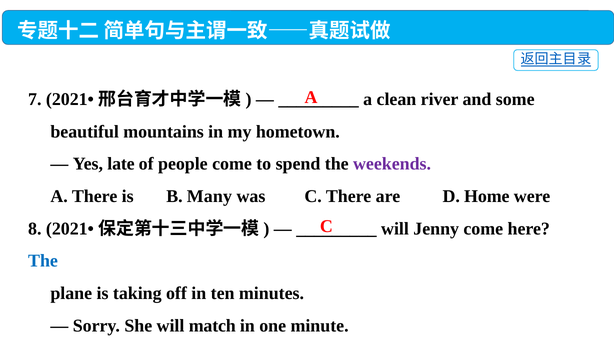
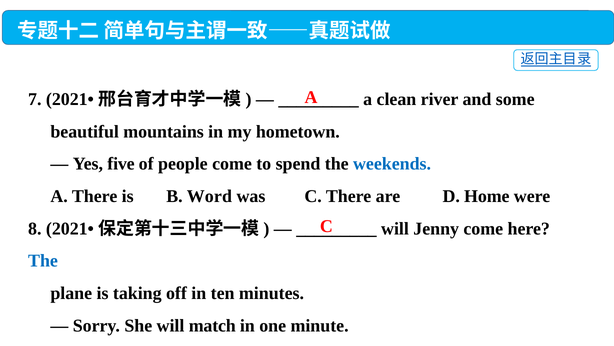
late: late -> five (121, 164)
weekends colour: purple -> blue (392, 164)
Many: Many -> Word (209, 196)
